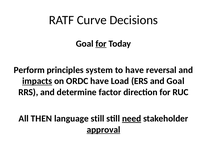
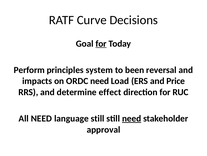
to have: have -> been (135, 70)
impacts underline: present -> none (37, 81)
ORDC have: have -> need (100, 81)
and Goal: Goal -> Price (176, 81)
factor: factor -> effect (110, 92)
All THEN: THEN -> NEED (41, 118)
approval underline: present -> none (103, 129)
